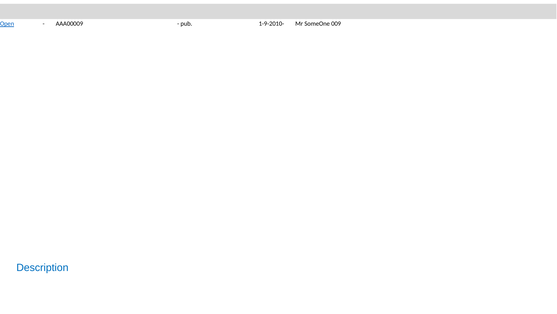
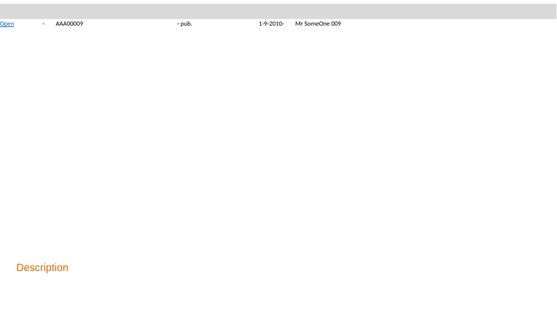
Description colour: blue -> orange (42, 267)
